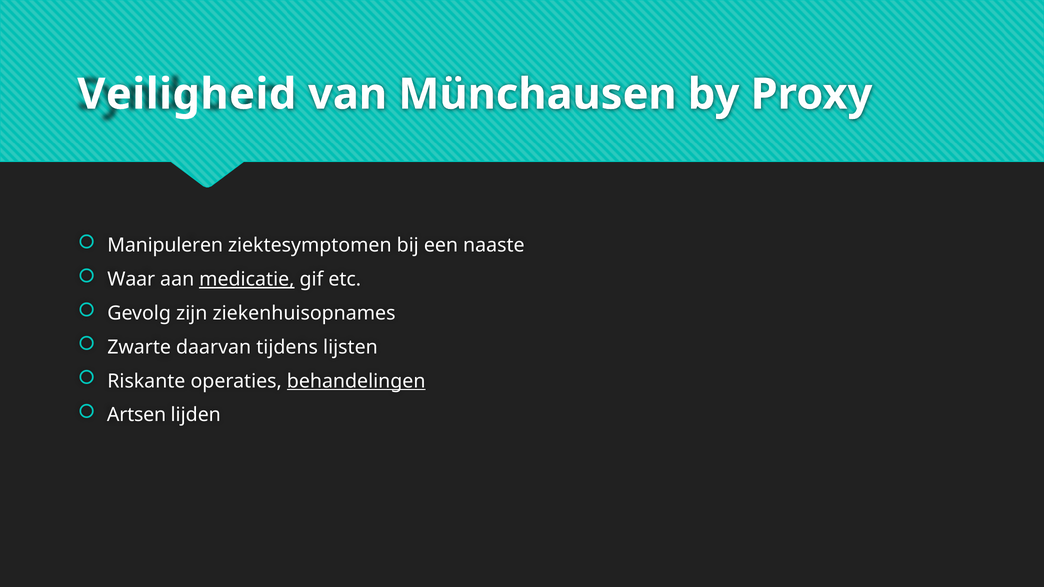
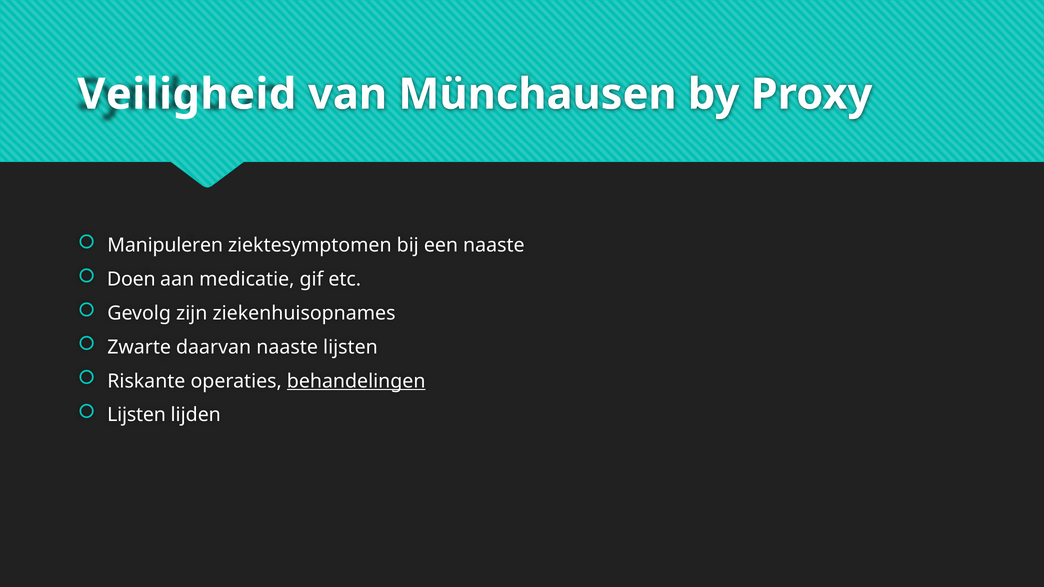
Waar: Waar -> Doen (131, 279)
medicatie underline: present -> none (247, 279)
daarvan tijdens: tijdens -> naaste (287, 347)
Artsen: Artsen -> Lijsten (137, 415)
